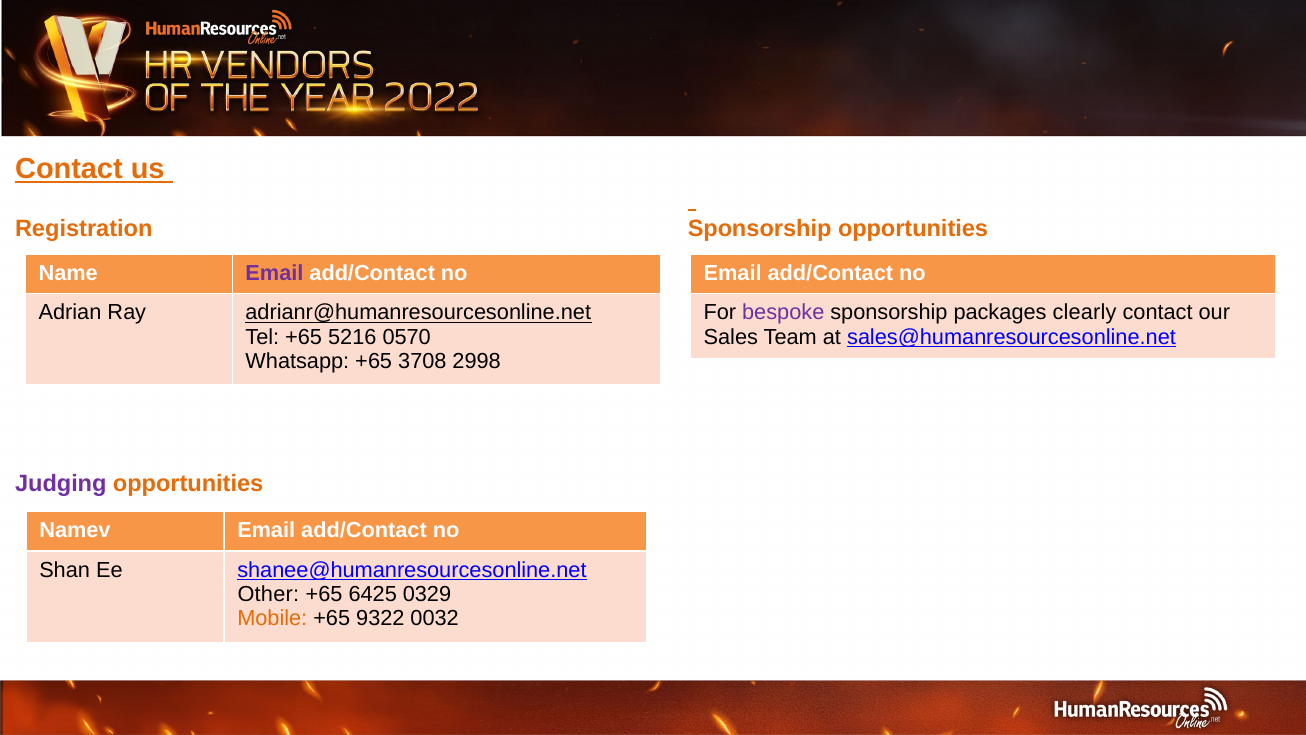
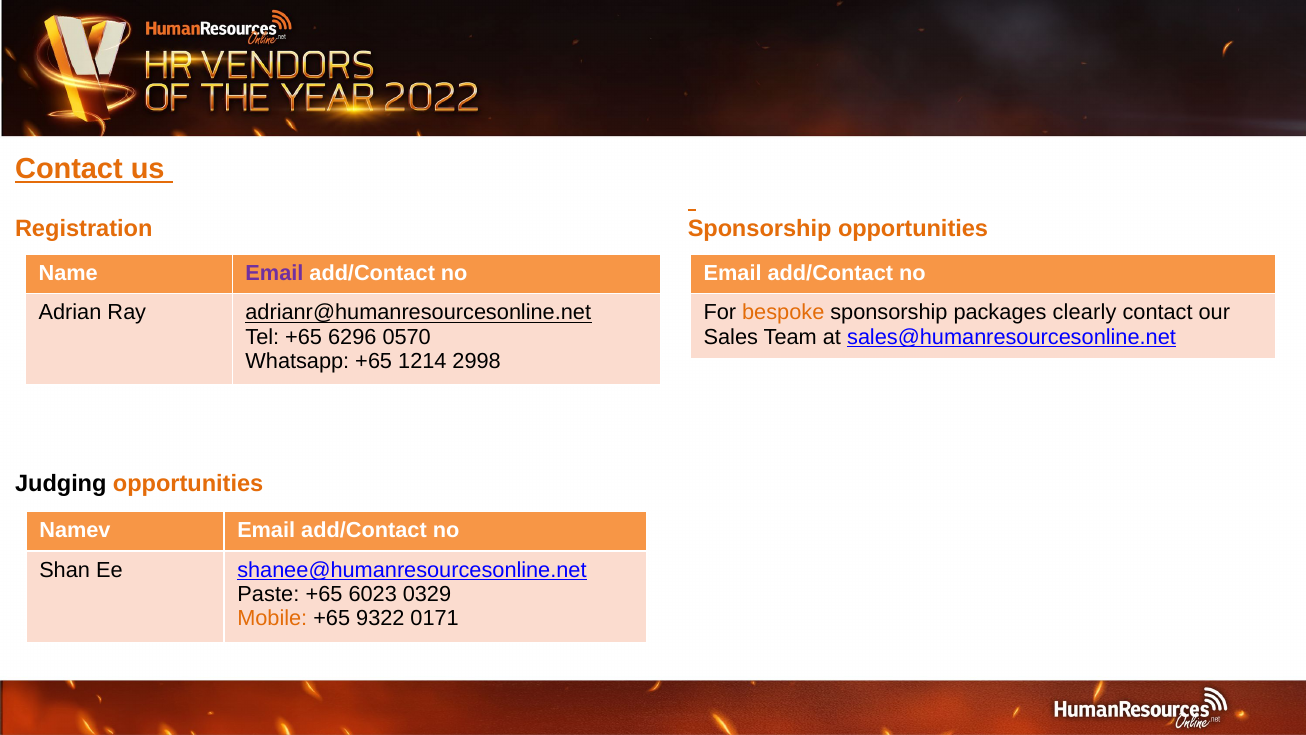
bespoke colour: purple -> orange (783, 313)
5216: 5216 -> 6296 (352, 337)
3708: 3708 -> 1214 (422, 361)
Judging colour: purple -> black (61, 483)
Other: Other -> Paste (268, 594)
6425: 6425 -> 6023 (373, 594)
0032: 0032 -> 0171 (435, 618)
